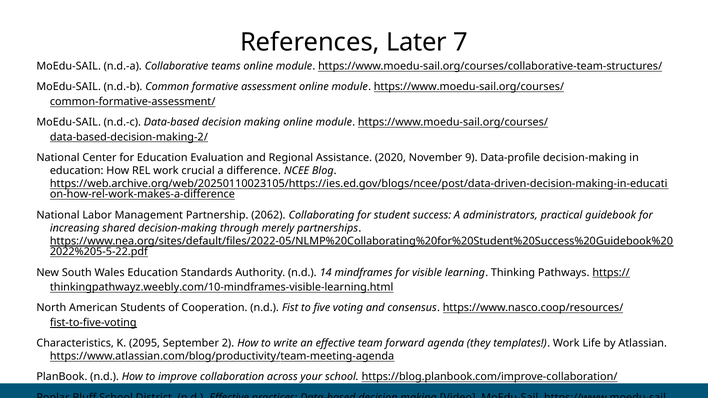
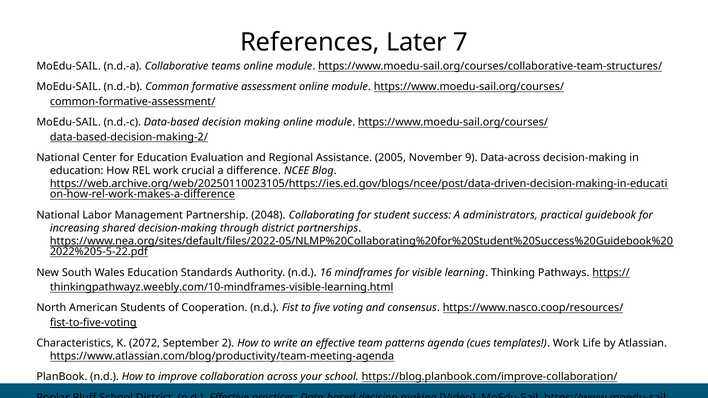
2020: 2020 -> 2005 (390, 158)
Data-profile: Data-profile -> Data-across (510, 158)
2062: 2062 -> 2048 (268, 215)
through merely: merely -> district (278, 228)
14: 14 -> 16 (326, 273)
2095: 2095 -> 2072 (145, 343)
forward: forward -> patterns (405, 343)
they: they -> cues (479, 343)
